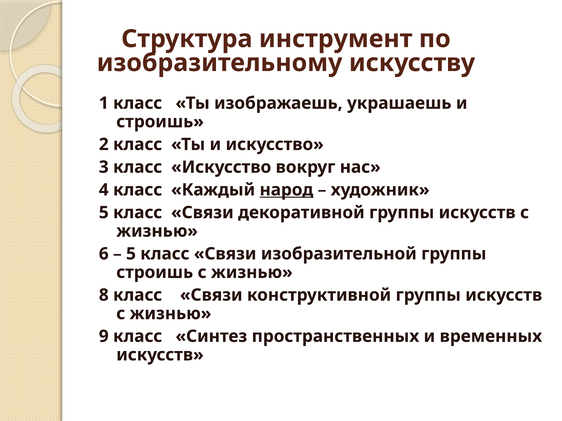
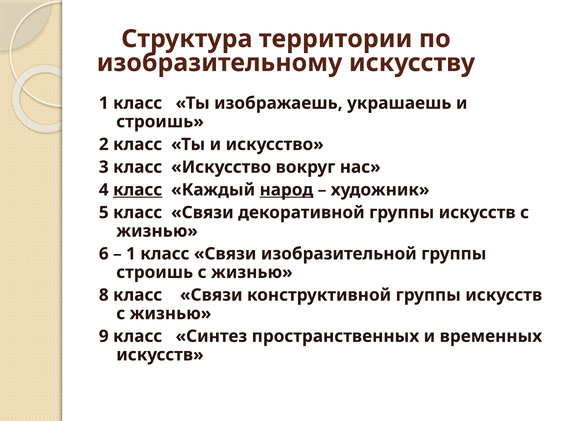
инструмент: инструмент -> территории (336, 39)
класс underline: none -> present (138, 190)
5: 5 -> 1 (131, 254)
